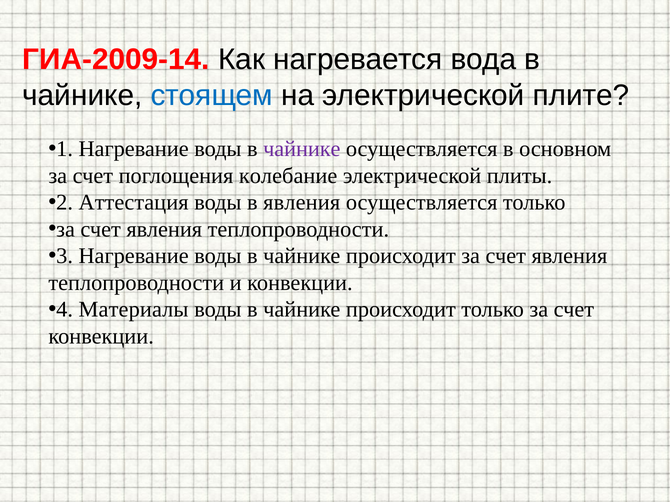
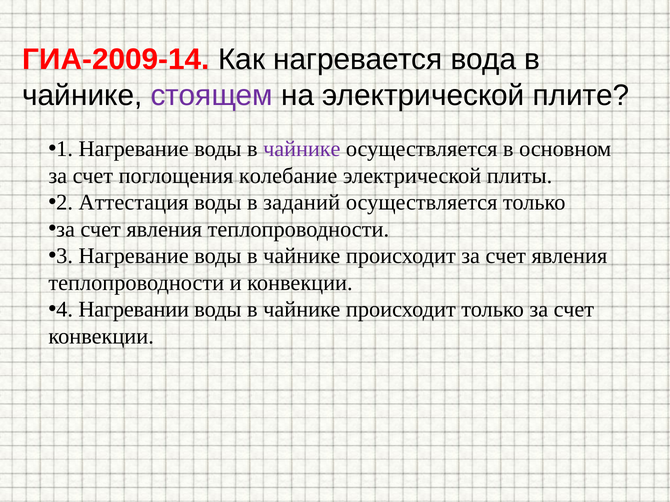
стоящем colour: blue -> purple (212, 95)
в явления: явления -> заданий (302, 203)
Материалы: Материалы -> Нагревании (134, 310)
